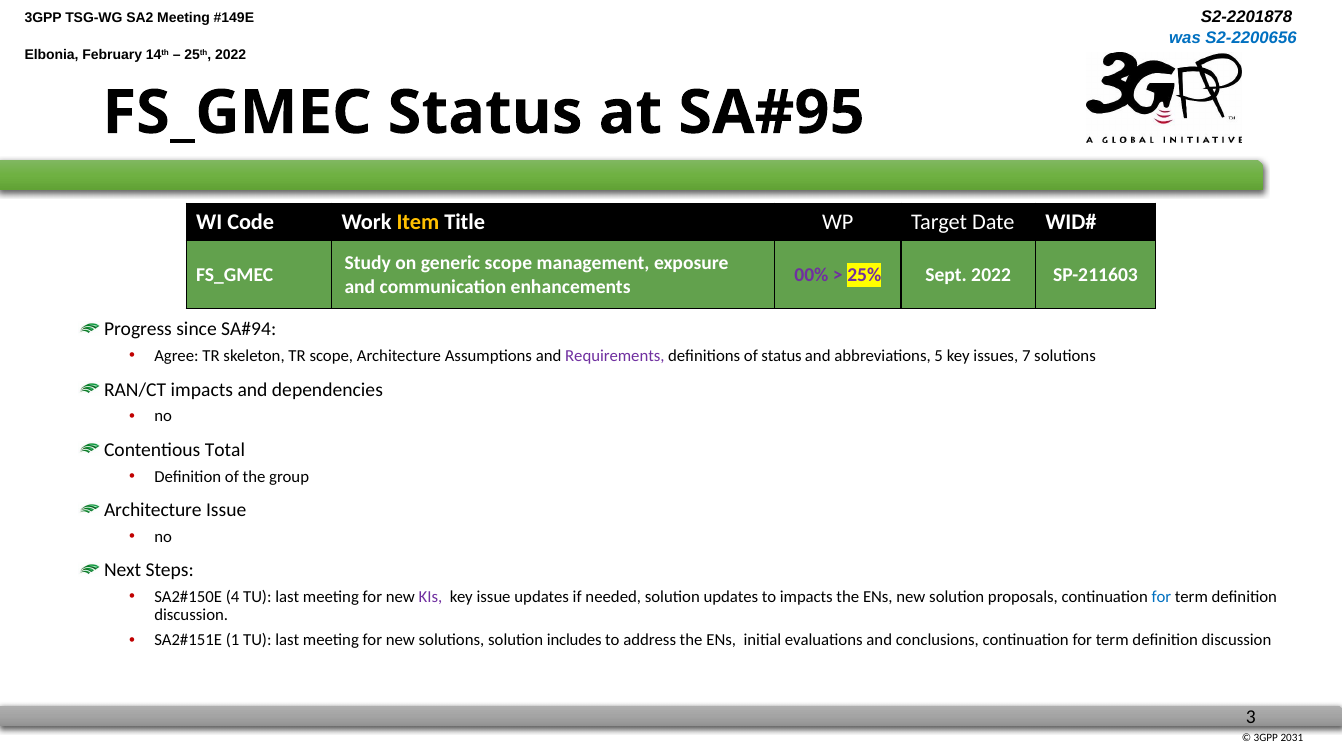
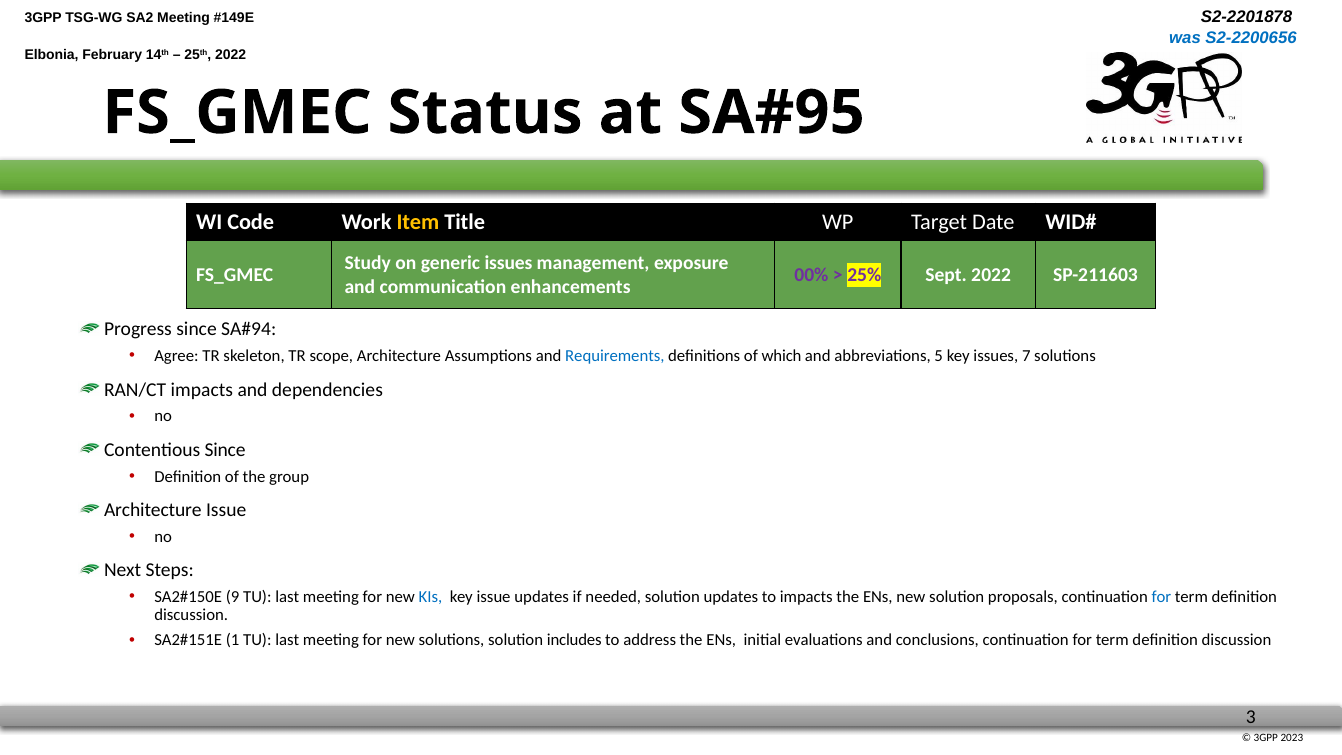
generic scope: scope -> issues (509, 263)
Requirements colour: purple -> blue (615, 356)
of status: status -> which (782, 356)
Contentious Total: Total -> Since (225, 450)
4: 4 -> 9 (233, 597)
KIs colour: purple -> blue (430, 597)
2031: 2031 -> 2023 (1292, 738)
